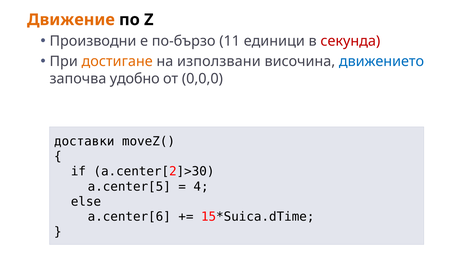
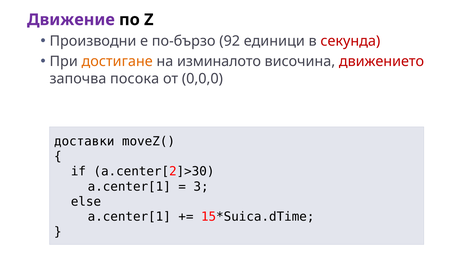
Движение colour: orange -> purple (71, 20)
11: 11 -> 92 (230, 41)
използвани: използвани -> изминалото (219, 61)
движението colour: blue -> red (382, 61)
удобно: удобно -> посока (135, 79)
a.center[5: a.center[5 -> a.center[1 (129, 186)
4: 4 -> 3 (201, 186)
a.center[6: a.center[6 -> a.center[1 (129, 216)
